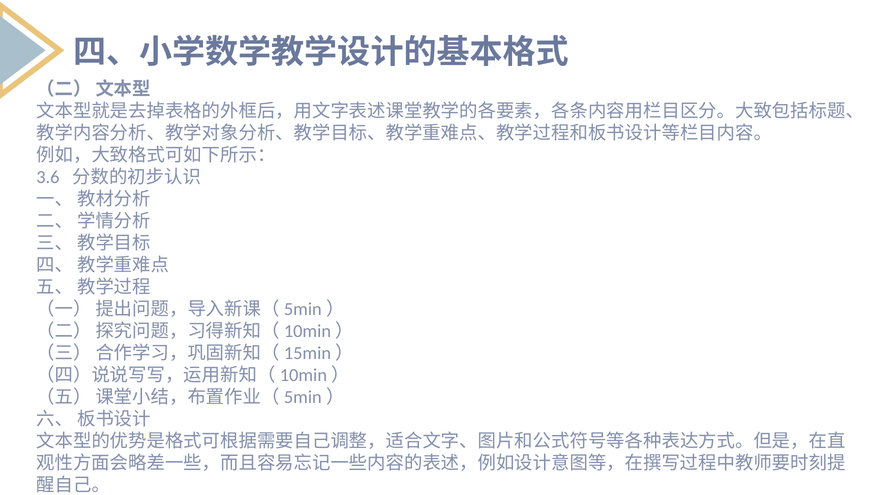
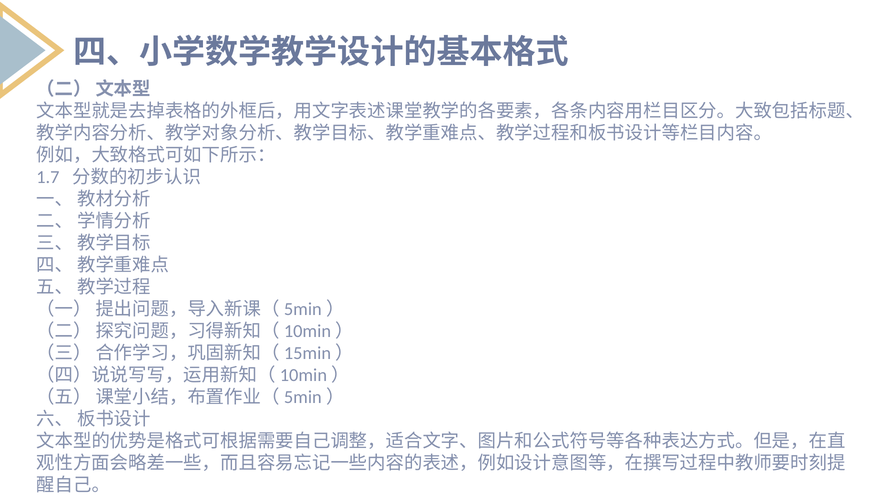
3.6: 3.6 -> 1.7 (48, 177)
